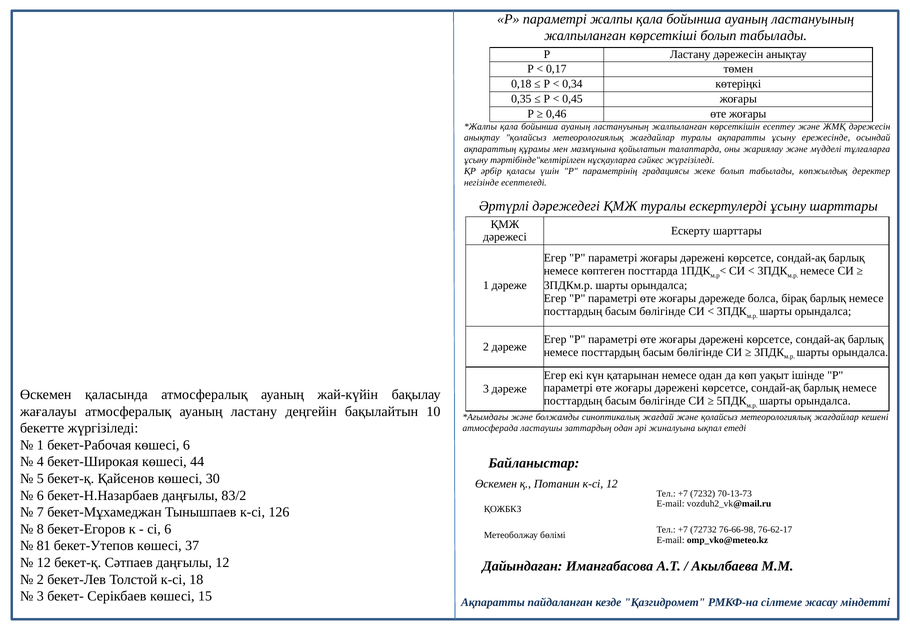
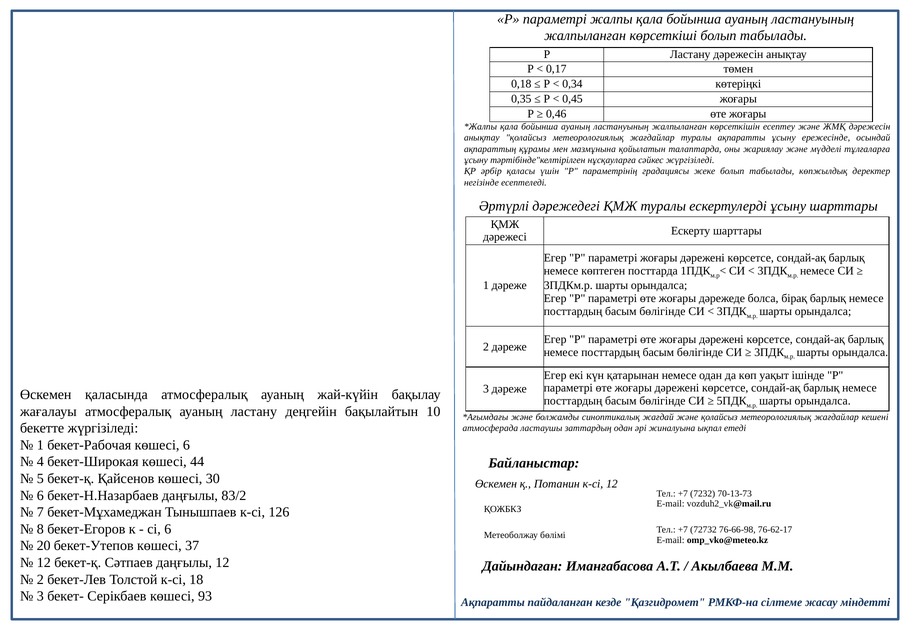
81: 81 -> 20 (44, 546)
15: 15 -> 93 (205, 596)
